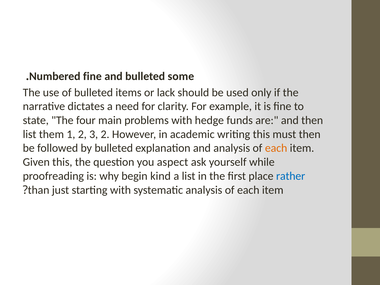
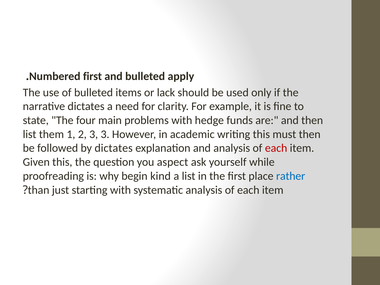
Numbered fine: fine -> first (92, 76)
some: some -> apply (181, 76)
3 2: 2 -> 3 (105, 134)
by bulleted: bulleted -> dictates (114, 148)
each colour: orange -> red (276, 148)
